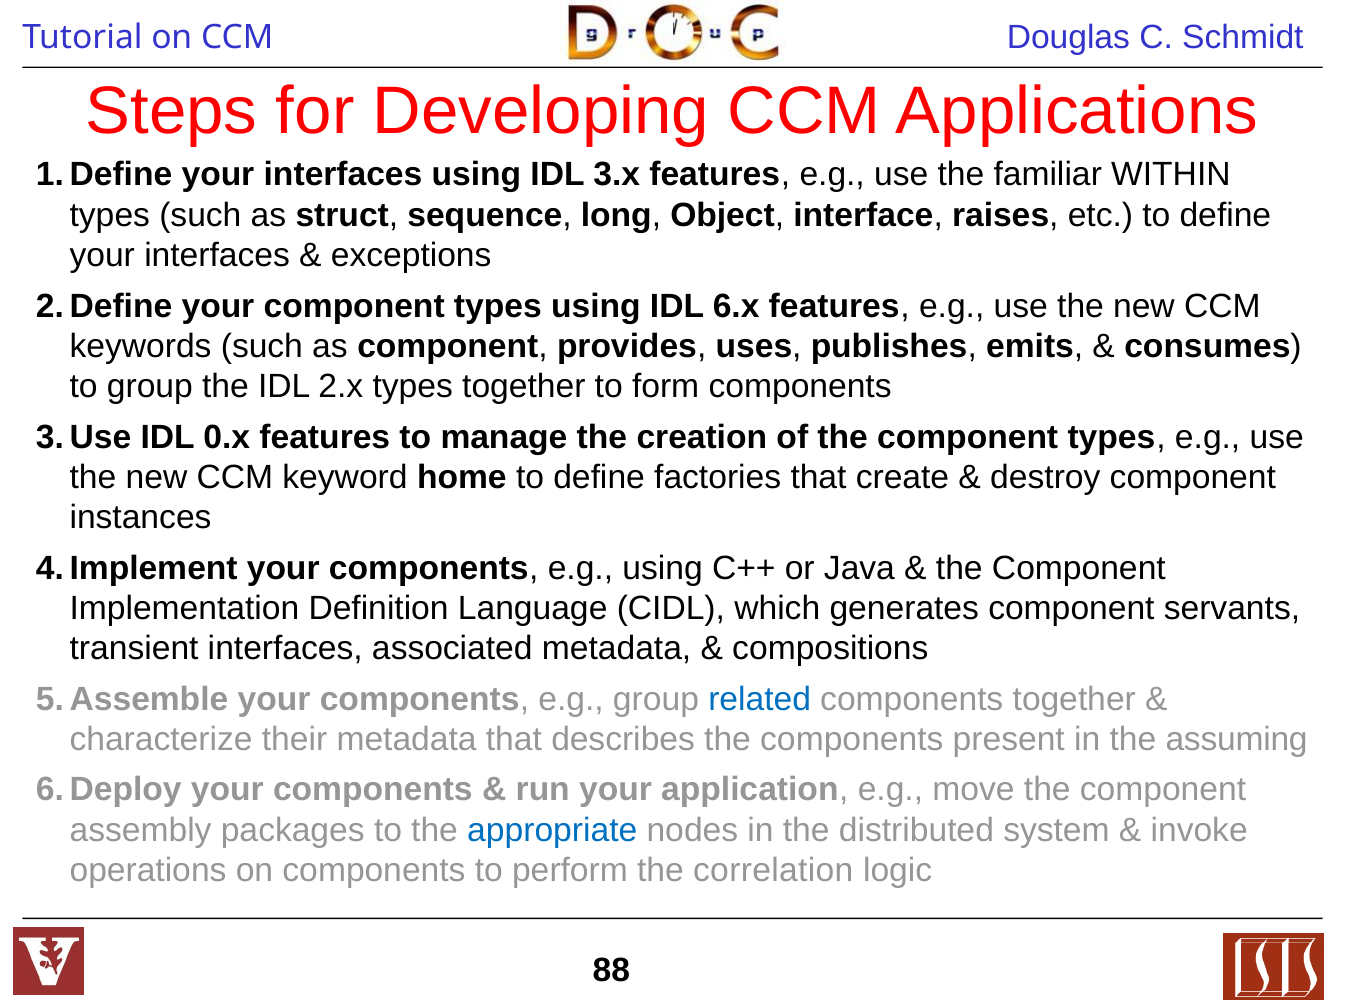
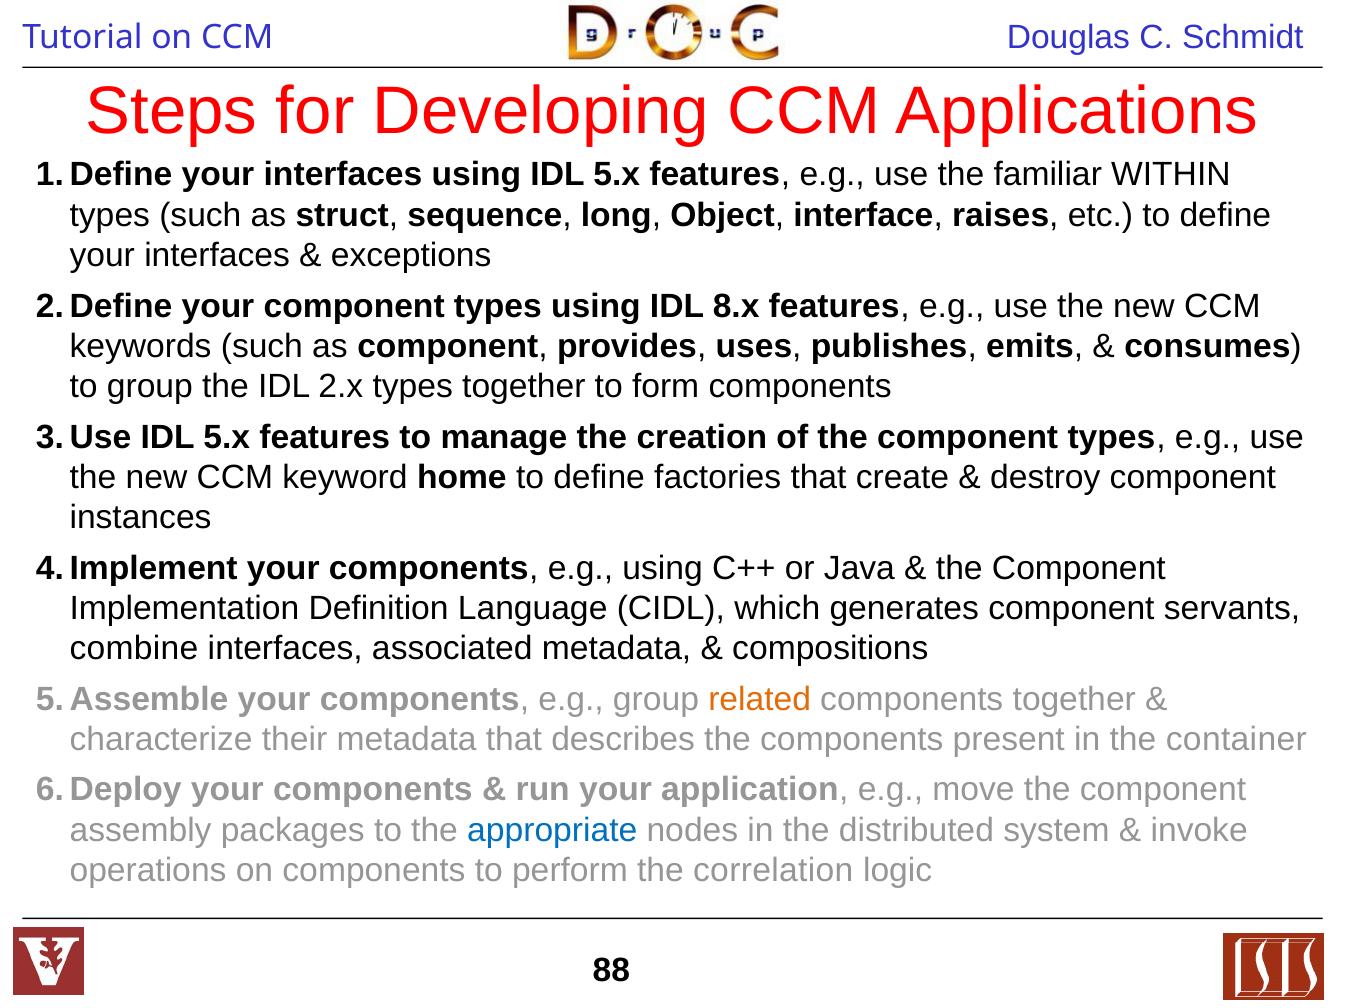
using IDL 3.x: 3.x -> 5.x (617, 175)
6.x: 6.x -> 8.x (736, 306)
0.x: 0.x -> 5.x (227, 437)
transient: transient -> combine (134, 649)
related colour: blue -> orange (760, 700)
assuming: assuming -> container (1236, 740)
